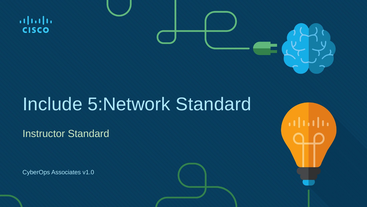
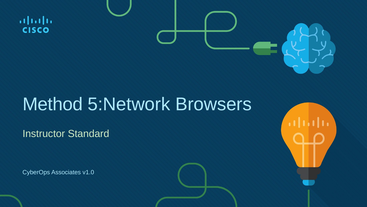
Include: Include -> Method (53, 104)
5:Network Standard: Standard -> Browsers (214, 104)
